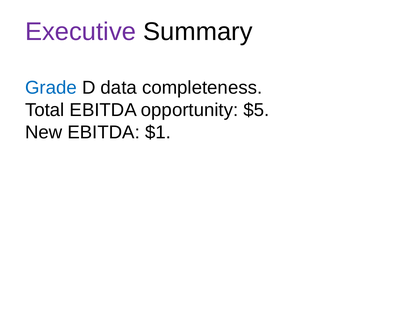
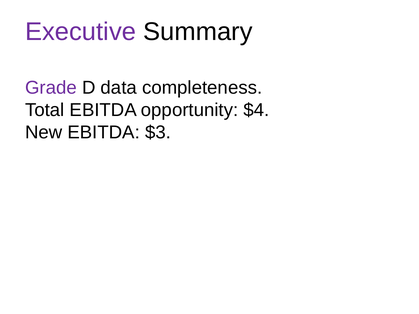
Grade colour: blue -> purple (51, 88)
$5: $5 -> $4 (256, 110)
$1: $1 -> $3 (158, 133)
